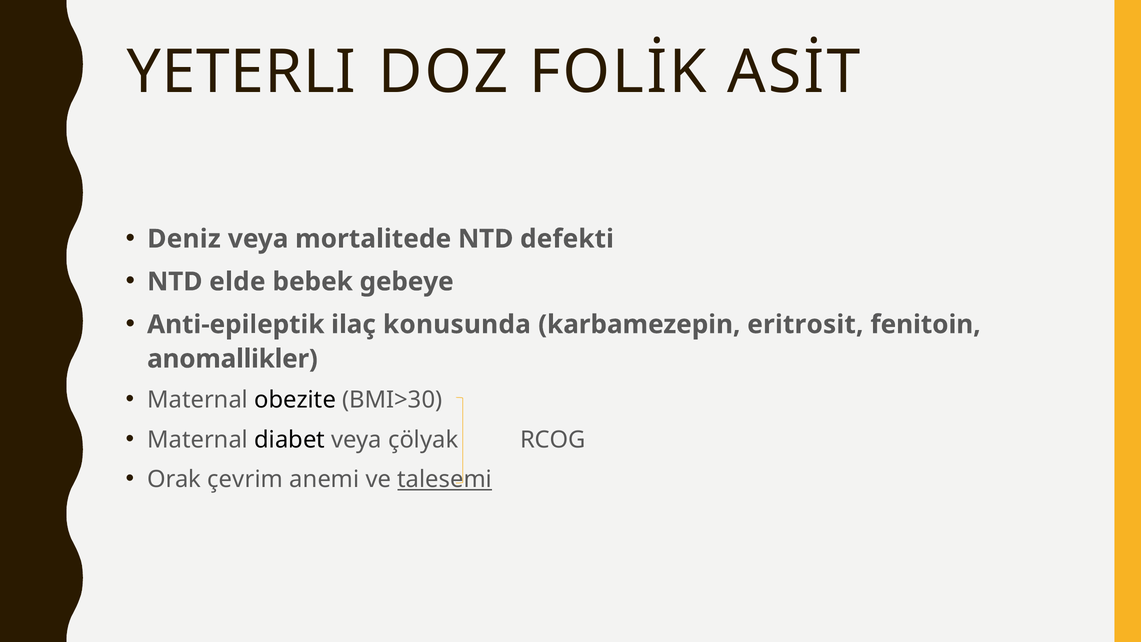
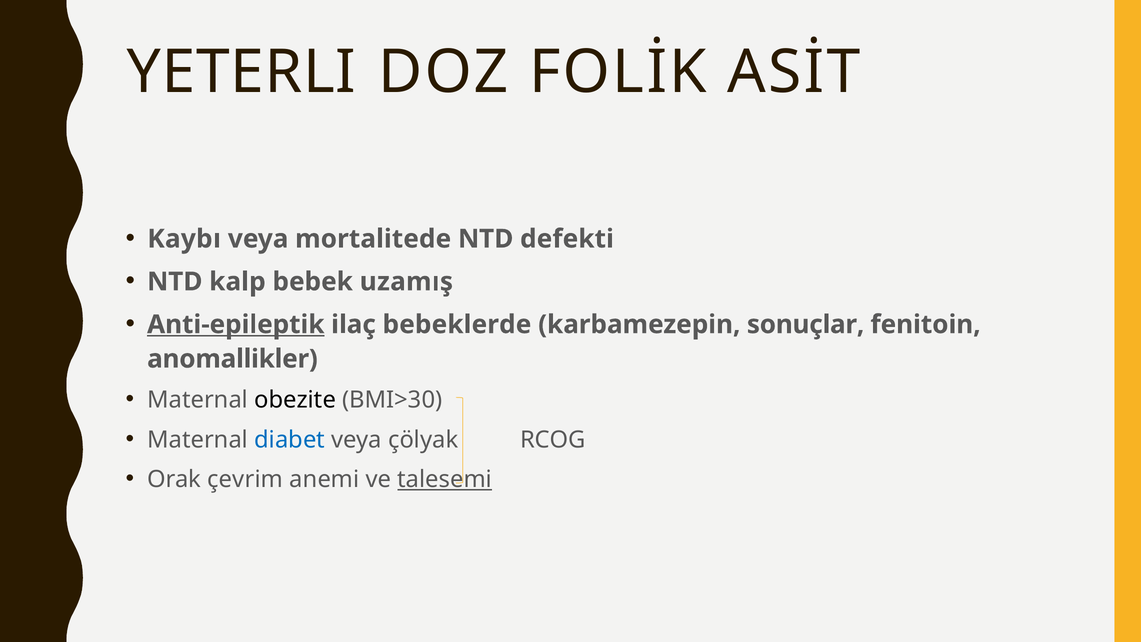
Deniz: Deniz -> Kaybı (184, 239)
elde: elde -> kalp (237, 282)
gebeye: gebeye -> uzamış (406, 282)
Anti-epileptik underline: none -> present (236, 324)
konusunda: konusunda -> bebeklerde (457, 324)
eritrosit: eritrosit -> sonuçlar (806, 324)
diabet colour: black -> blue (290, 440)
